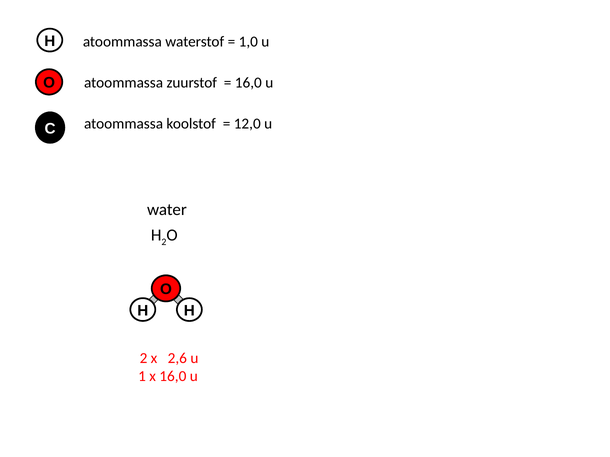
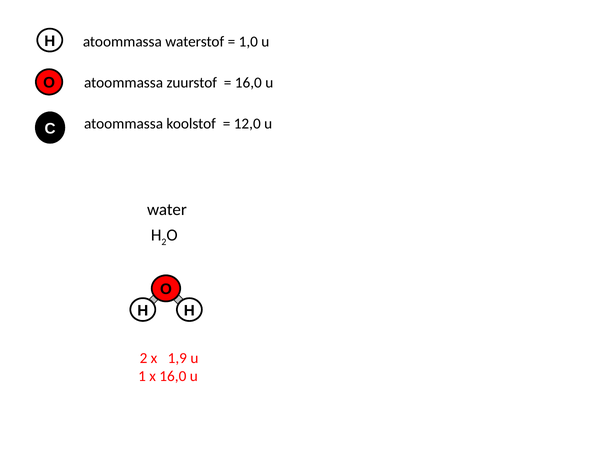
2,6: 2,6 -> 1,9 (177, 358)
